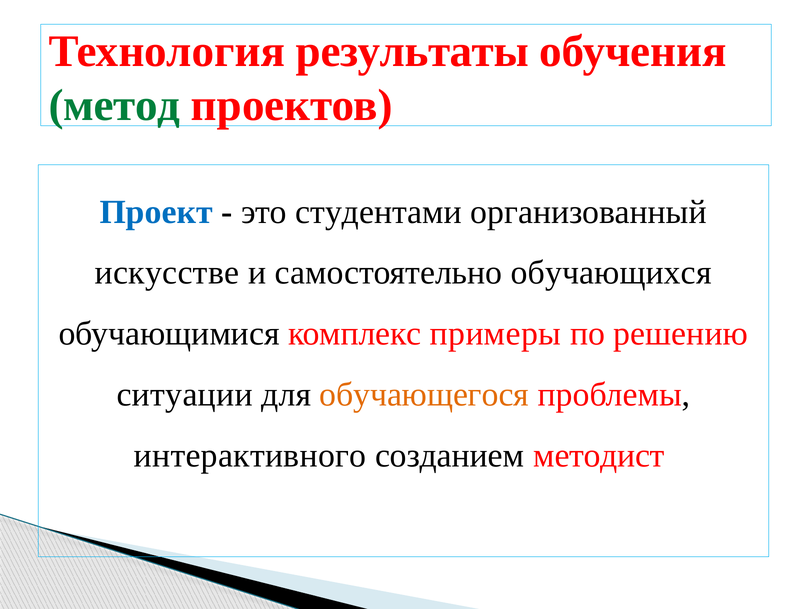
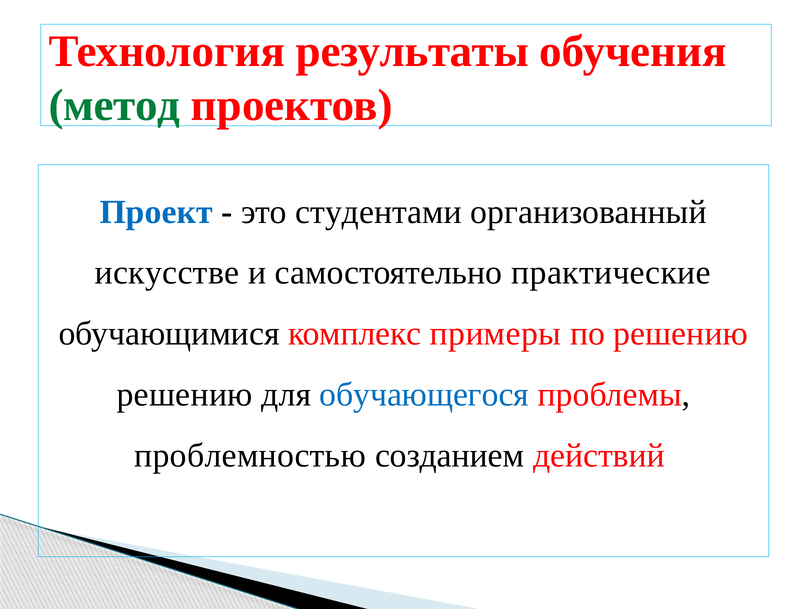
обучающихся: обучающихся -> практические (611, 273)
ситуации: ситуации -> решению (185, 395)
обучающегося colour: orange -> blue (424, 395)
интерактивного: интерактивного -> проблемностью (250, 455)
методист: методист -> действий (599, 455)
